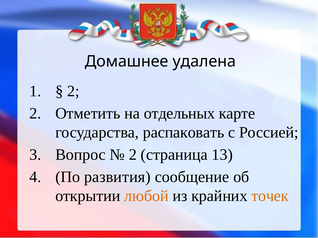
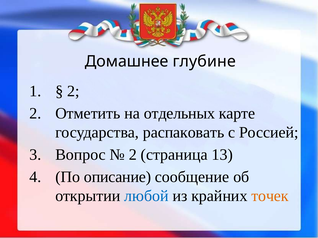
удалена: удалена -> глубине (204, 61)
развития: развития -> описание (118, 177)
любой colour: orange -> blue (146, 196)
